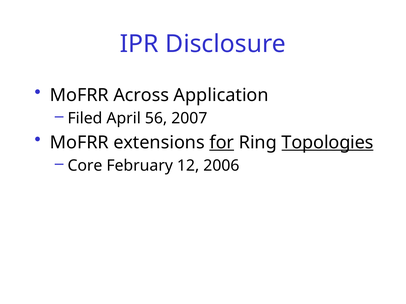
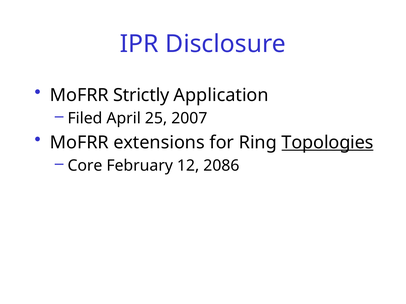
Across: Across -> Strictly (141, 95)
56: 56 -> 25 (156, 119)
for underline: present -> none (222, 143)
2006: 2006 -> 2086 (221, 166)
